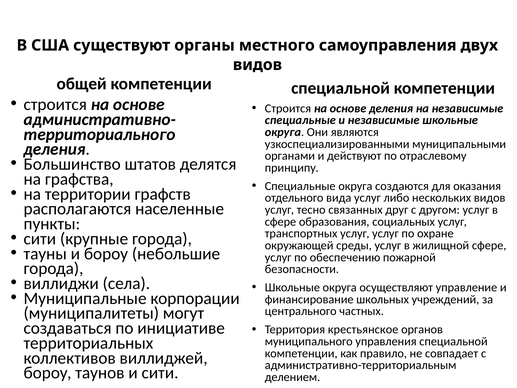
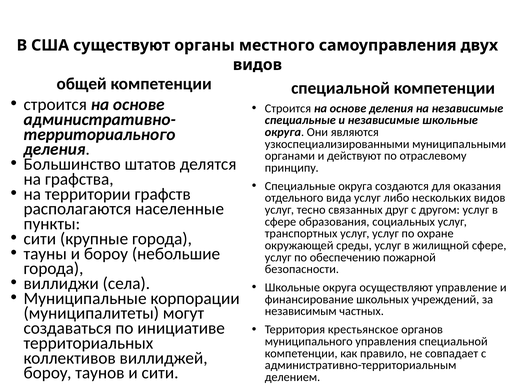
центрального: центрального -> независимым (301, 311)
